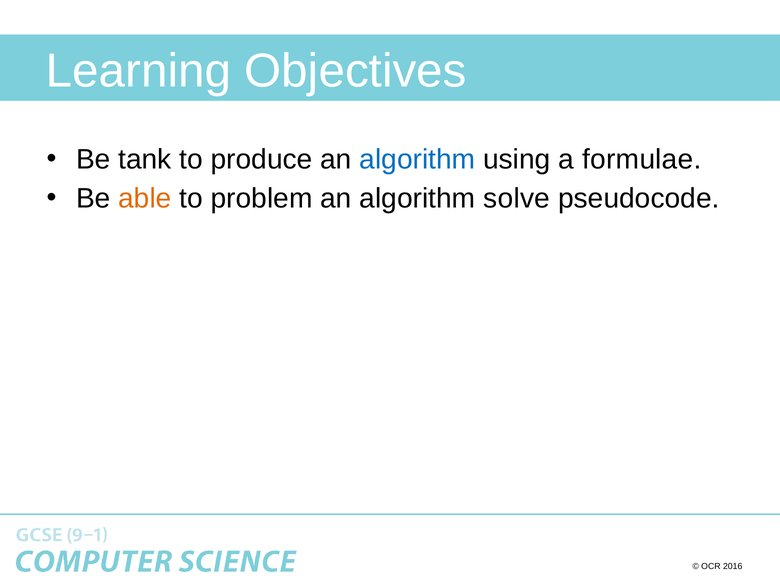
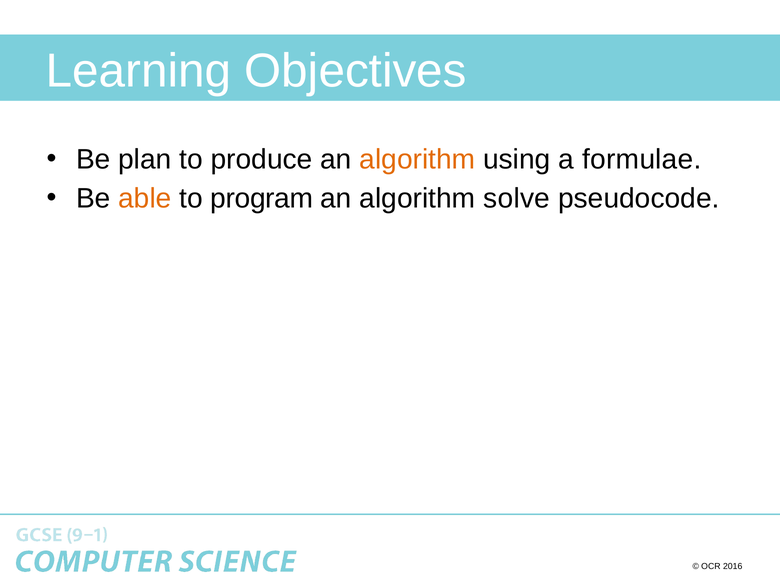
tank: tank -> plan (145, 159)
algorithm colour: blue -> orange (417, 159)
problem: problem -> program (262, 199)
